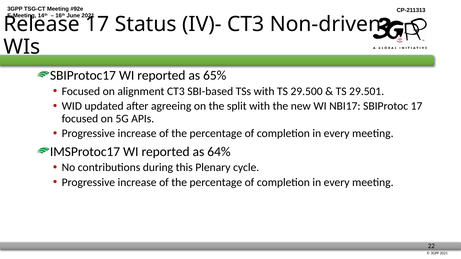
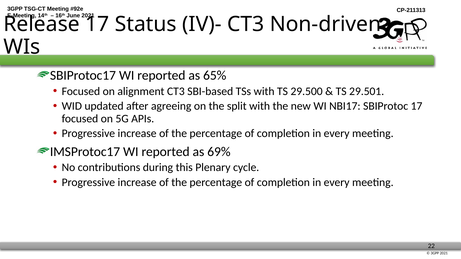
64%: 64% -> 69% (219, 152)
